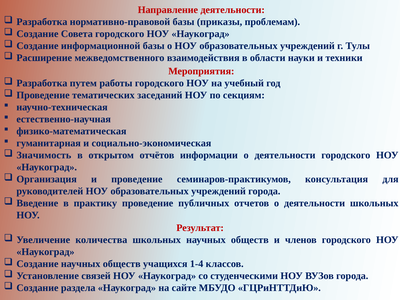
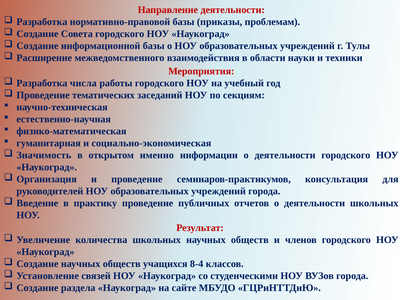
путем: путем -> числа (83, 83)
отчётов: отчётов -> именно (157, 155)
1-4: 1-4 -> 8-4 (197, 264)
